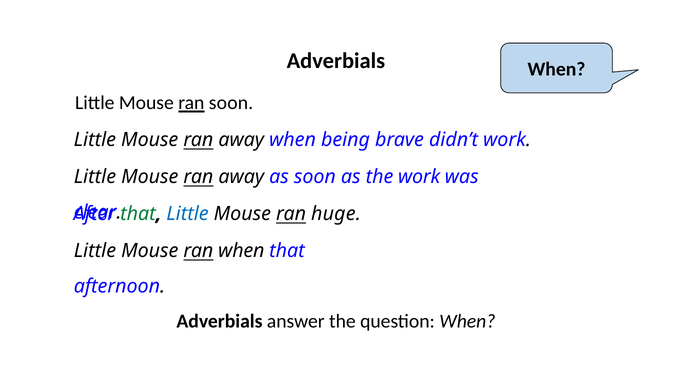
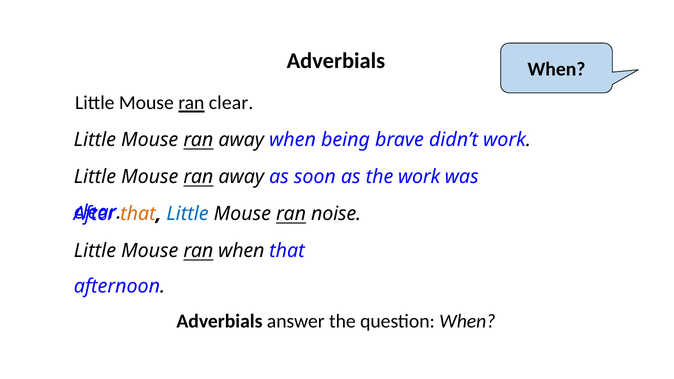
ran soon: soon -> clear (231, 103)
that colour: green -> orange (138, 214)
huge: huge -> noise (336, 214)
